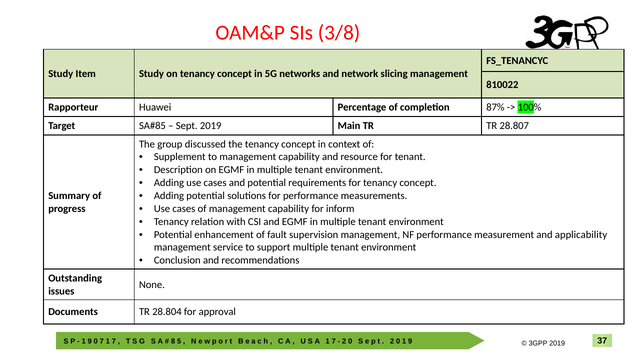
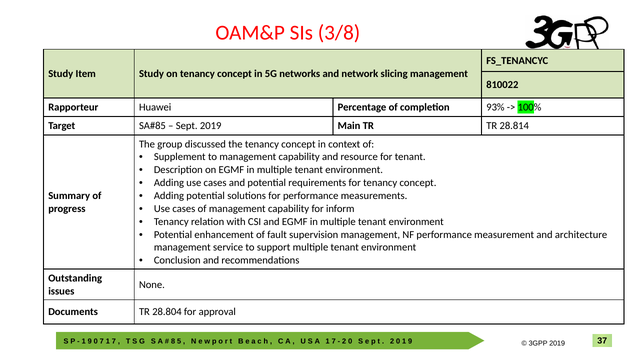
87%: 87% -> 93% (495, 107)
28.807: 28.807 -> 28.814 (514, 126)
applicability: applicability -> architecture (581, 235)
